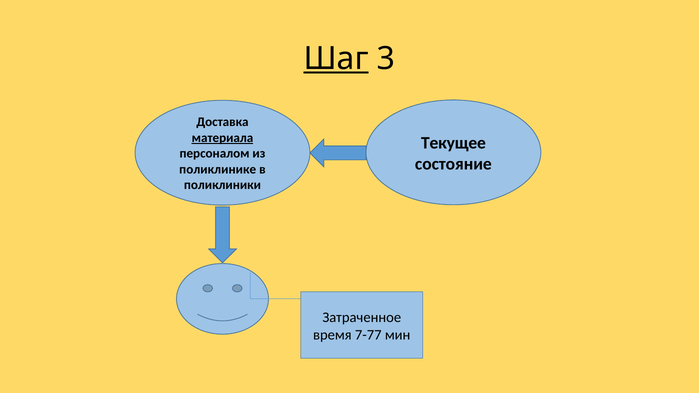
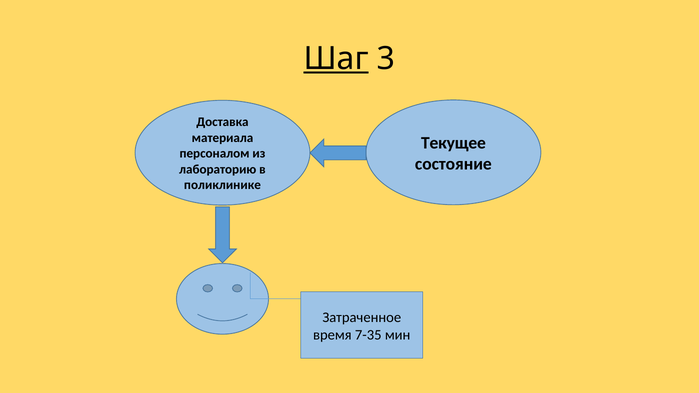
материала underline: present -> none (222, 138)
поликлинике: поликлинике -> лабораторию (218, 169)
поликлиники: поликлиники -> поликлинике (222, 185)
7-77: 7-77 -> 7-35 (368, 335)
